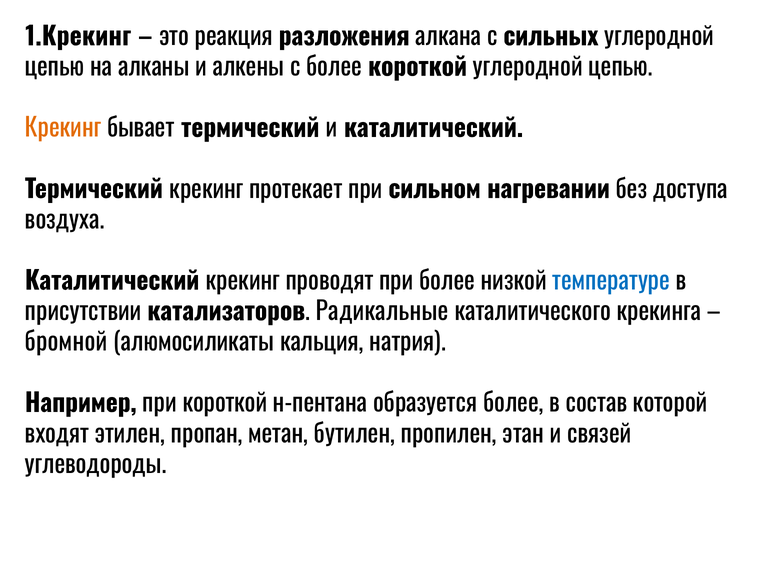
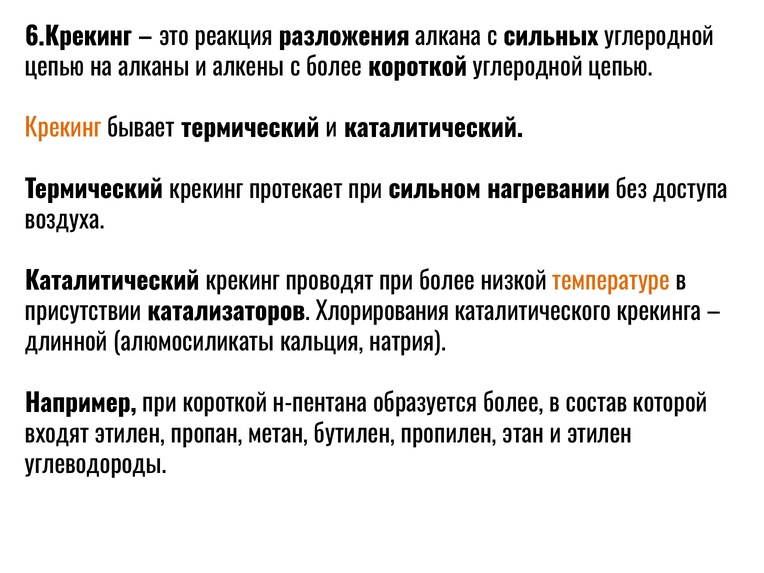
1.Крекинг: 1.Крекинг -> 6.Крекинг (78, 37)
температуре colour: blue -> orange (611, 281)
Радикальные: Радикальные -> Хлорирования (382, 312)
бромной: бромной -> длинной (66, 342)
и связей: связей -> этилен (599, 434)
